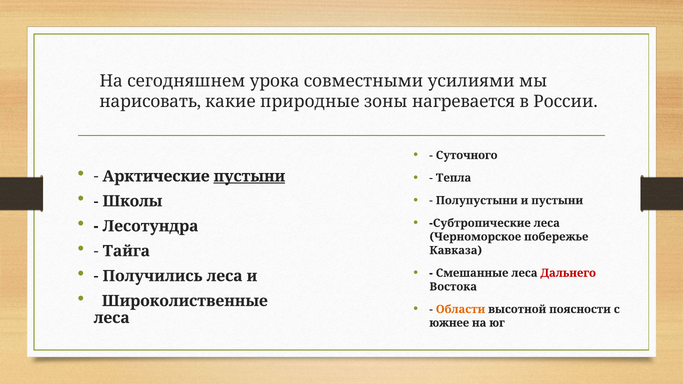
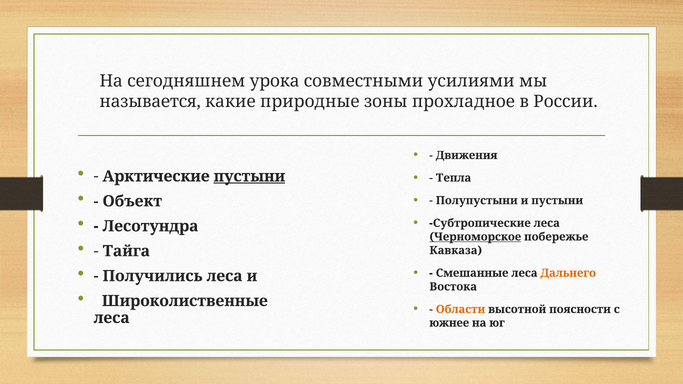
нарисовать: нарисовать -> называется (150, 101)
нагревается: нагревается -> прохладное (463, 101)
Суточного: Суточного -> Движения (467, 155)
Школы: Школы -> Объект (132, 201)
Черноморское underline: none -> present (475, 237)
Дальнего colour: red -> orange (568, 273)
